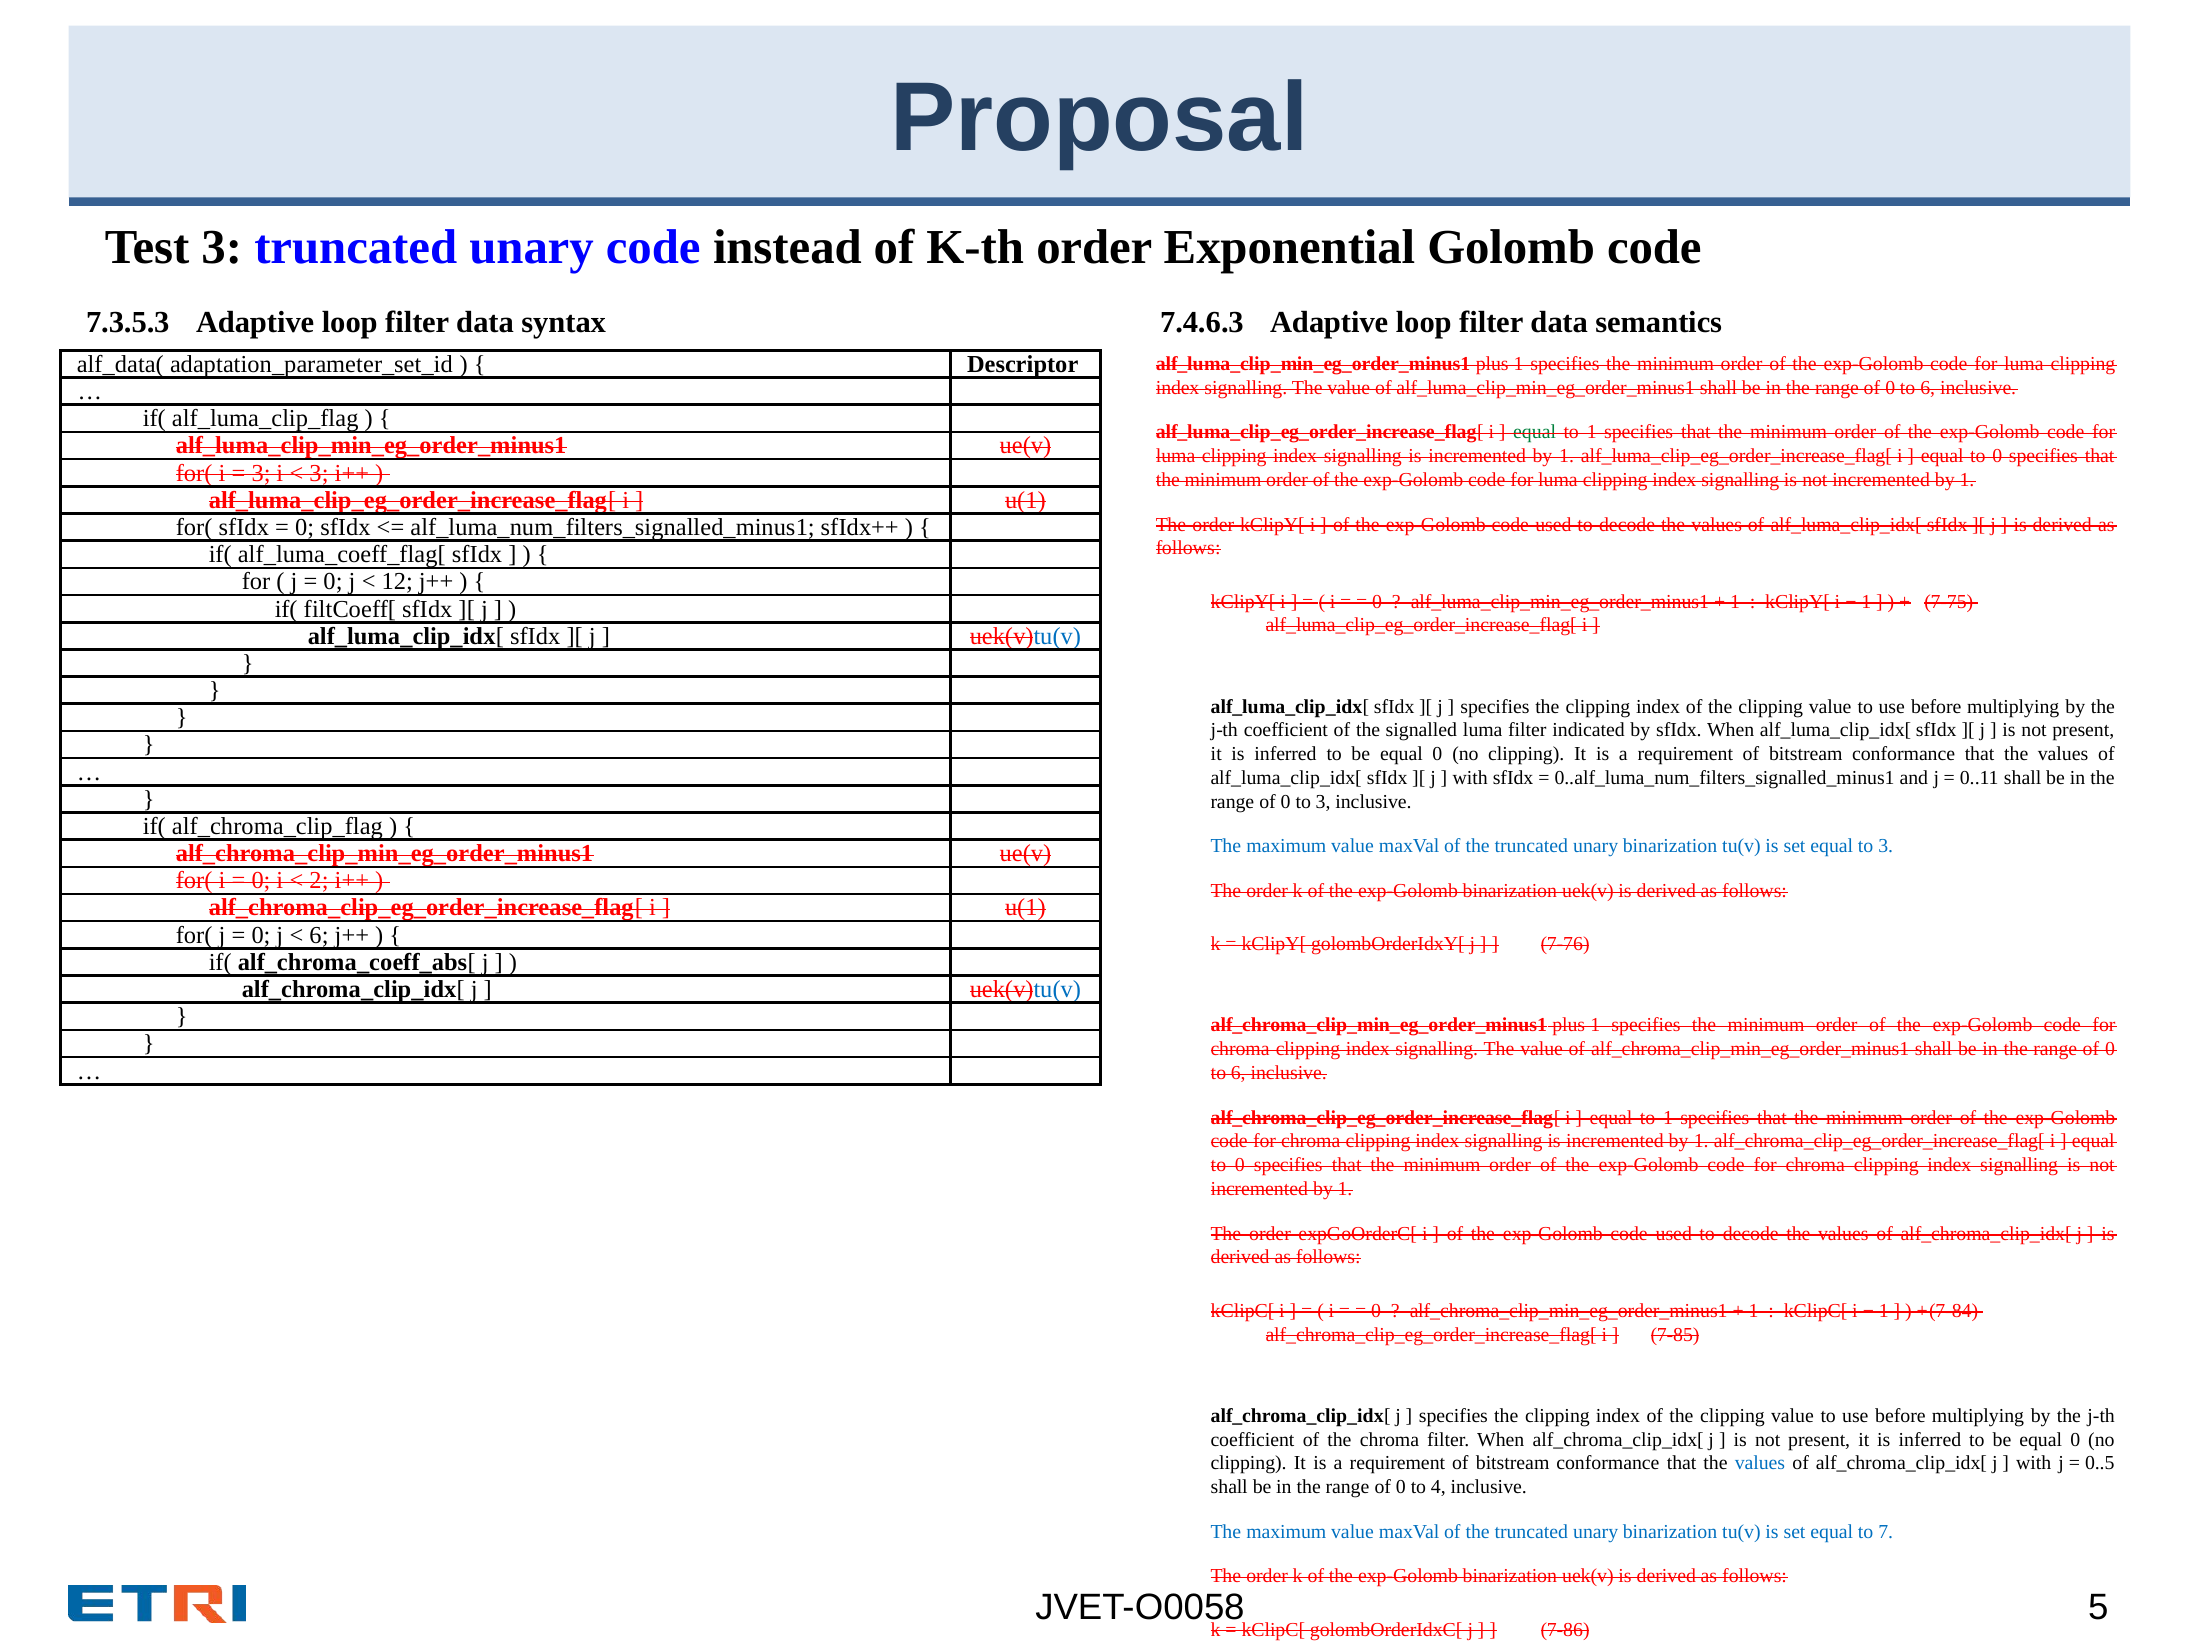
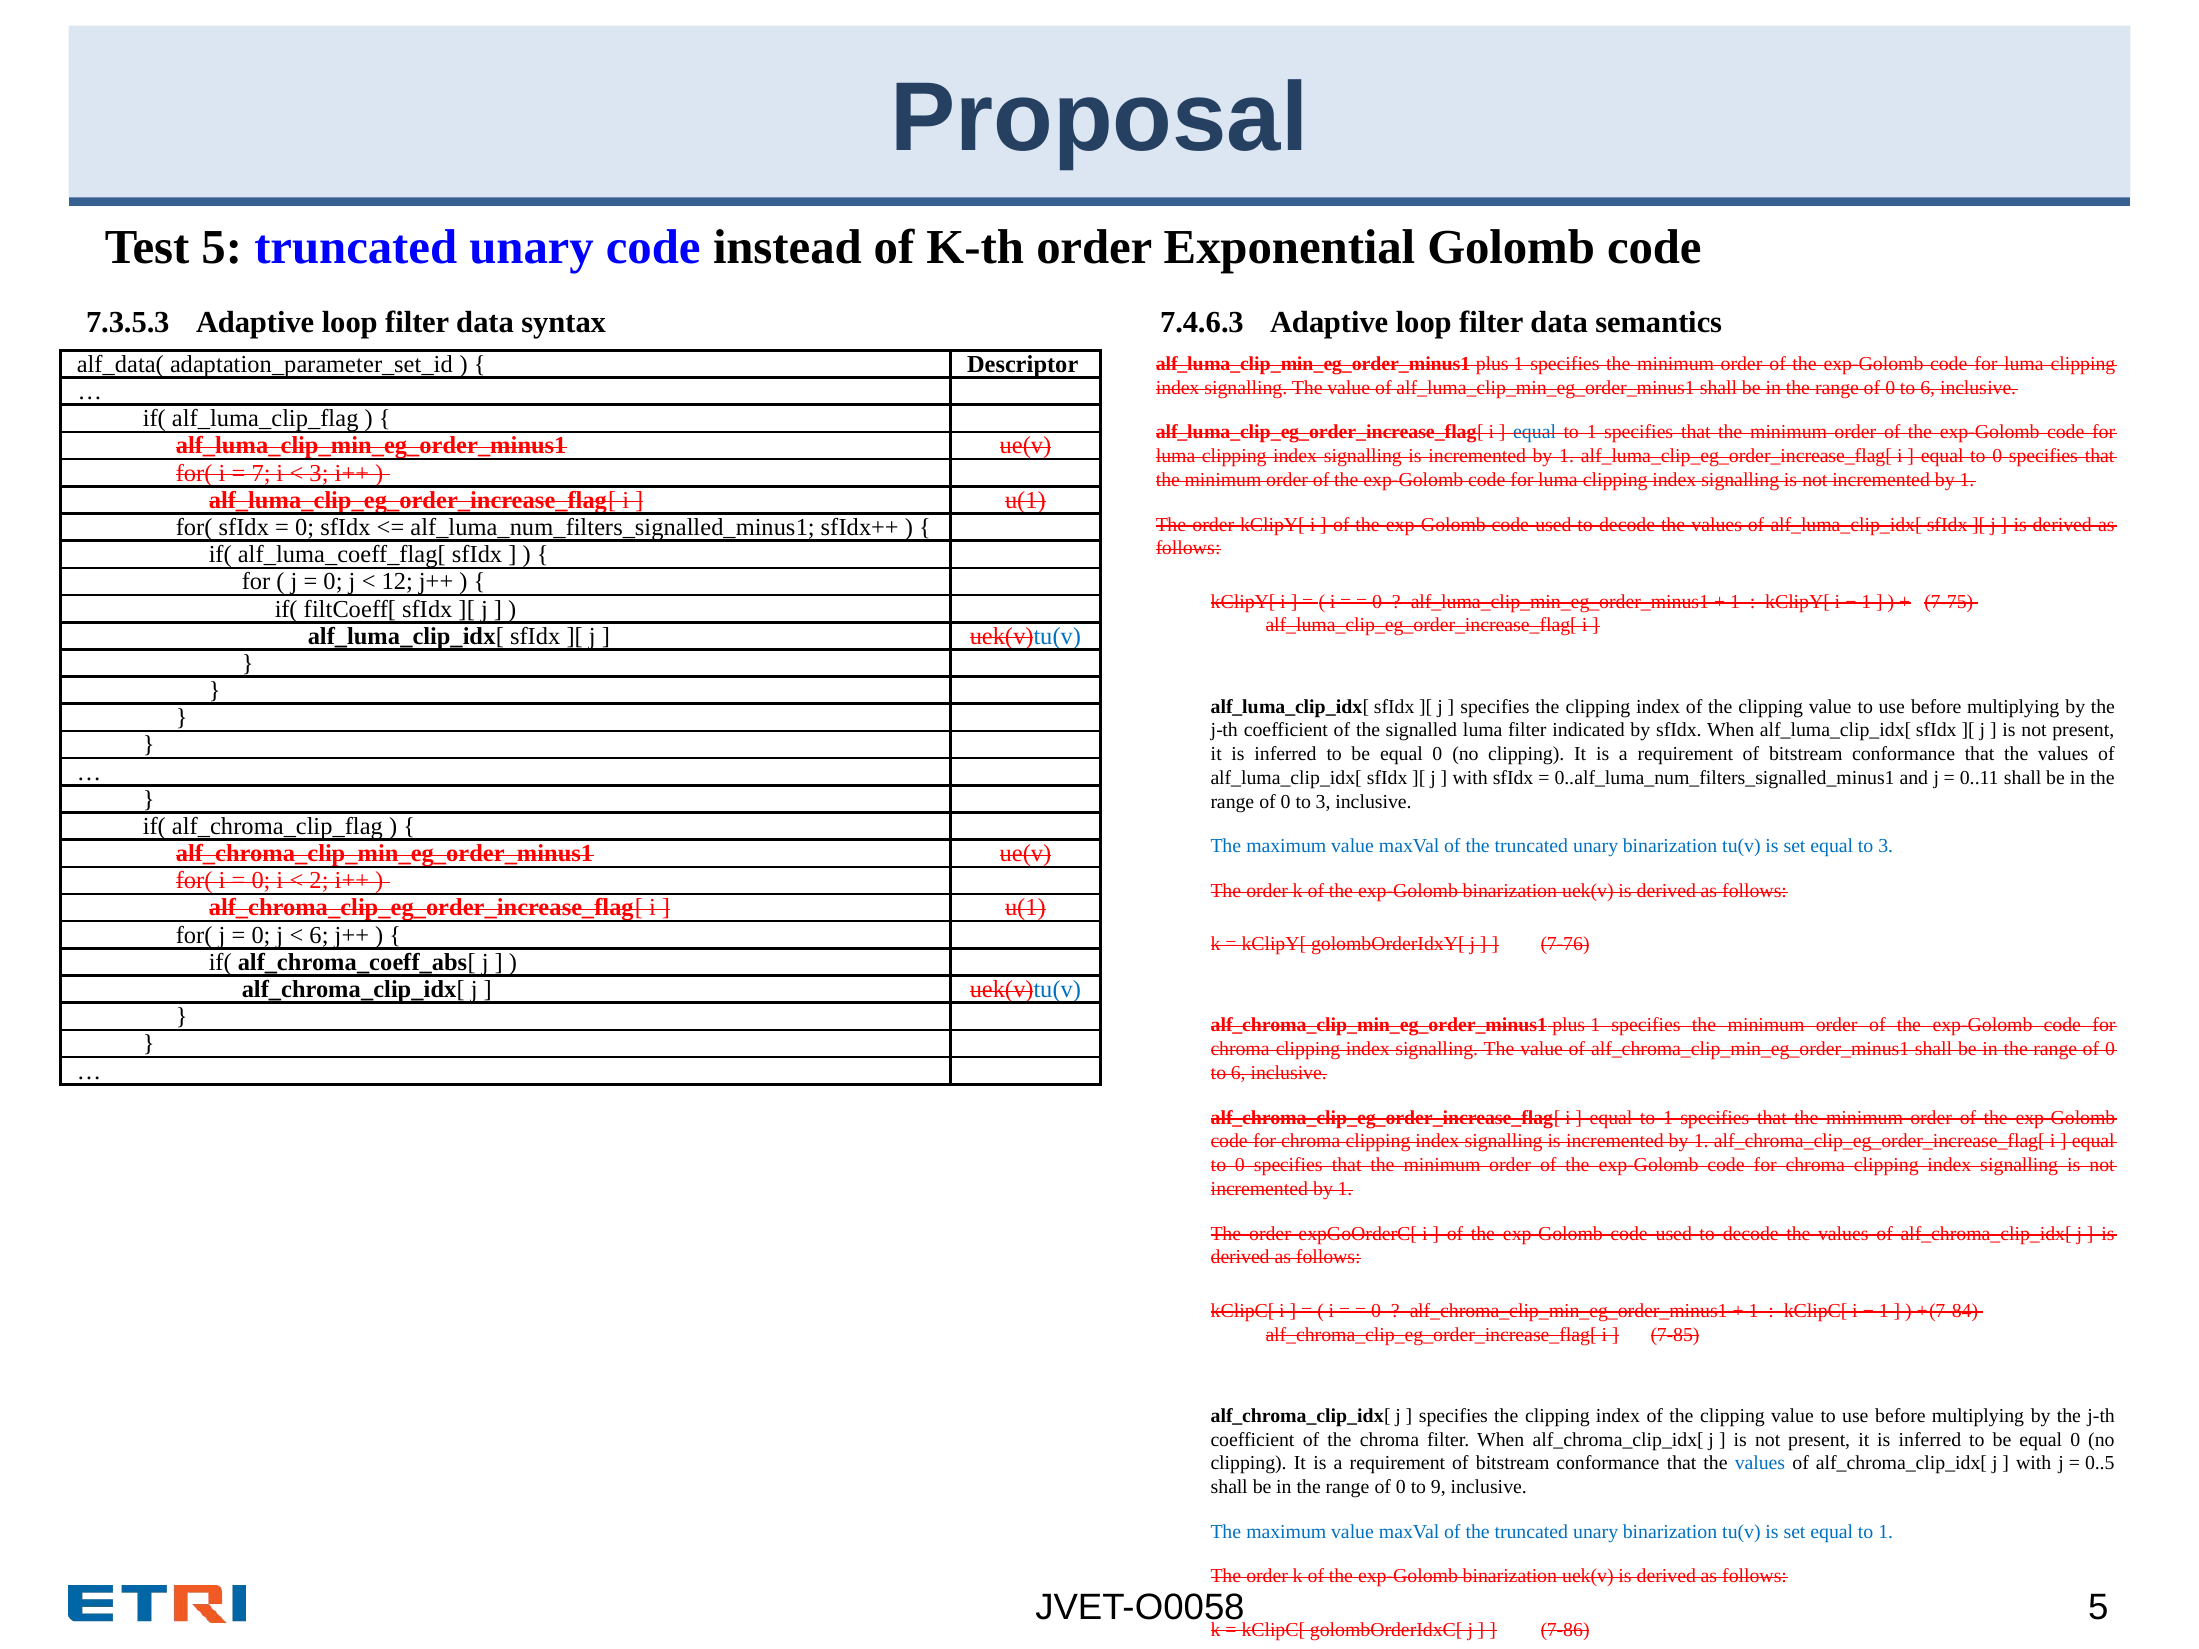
Test 3: 3 -> 5 (222, 247)
equal colour: green -> blue (1535, 432)
3: 3 -> 7 (261, 473)
4: 4 -> 9 (1438, 1487)
set equal to 7: 7 -> 1 (1886, 1532)
